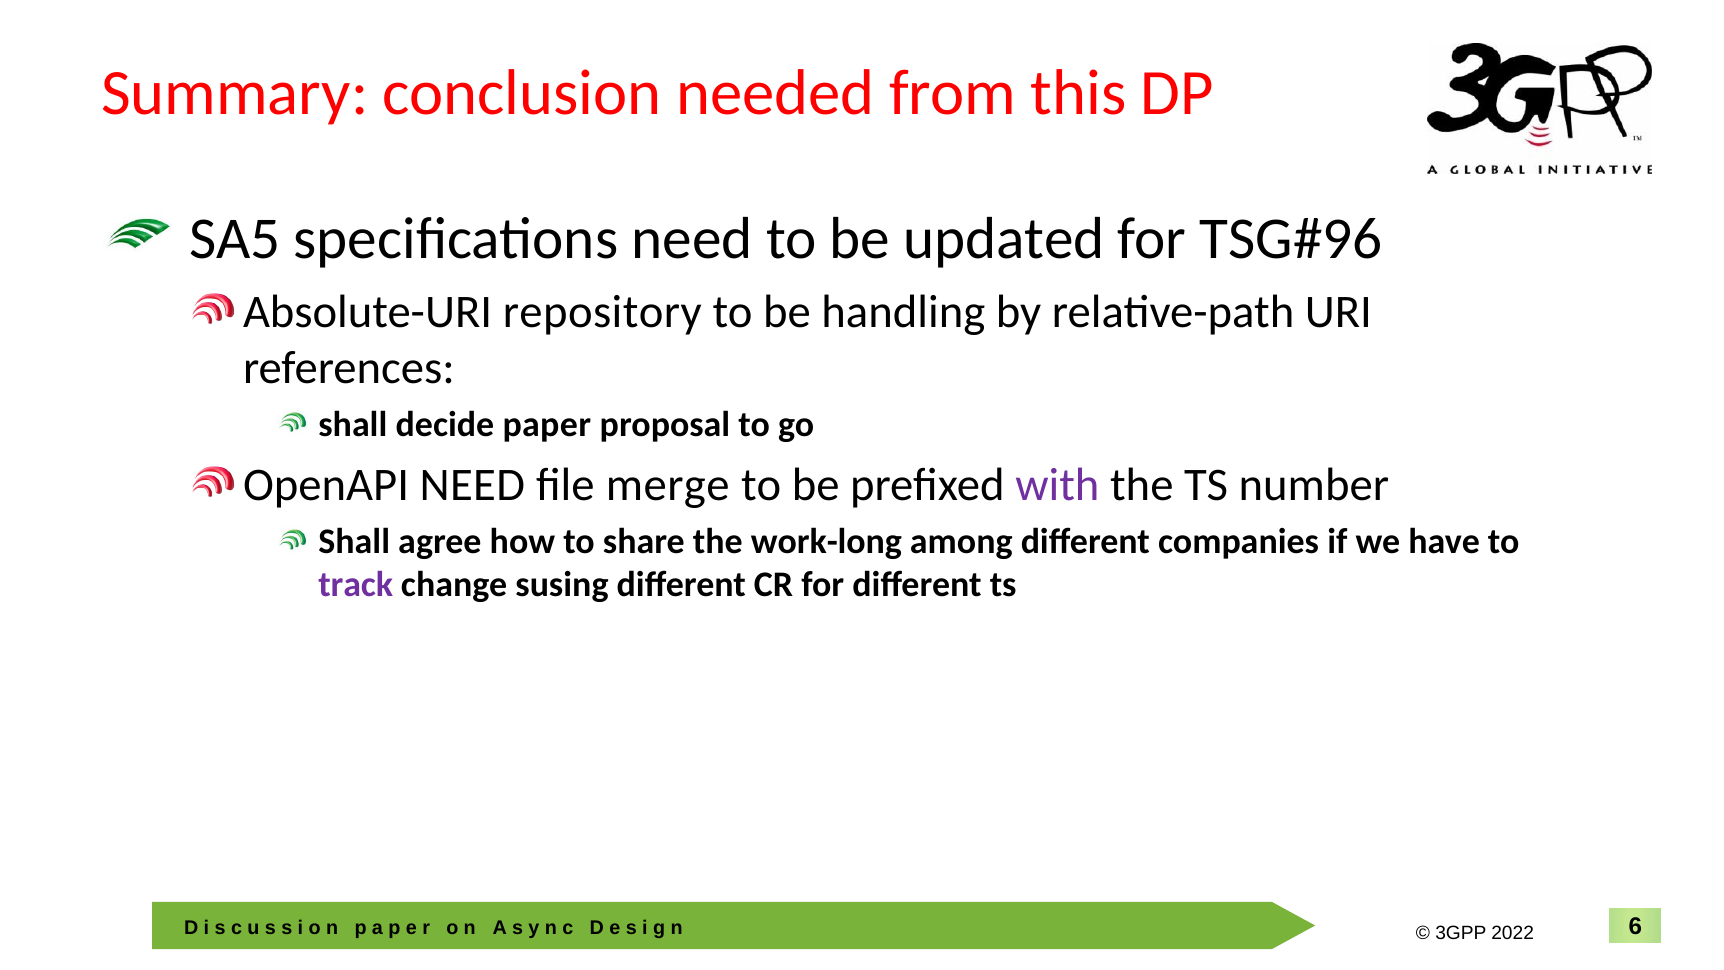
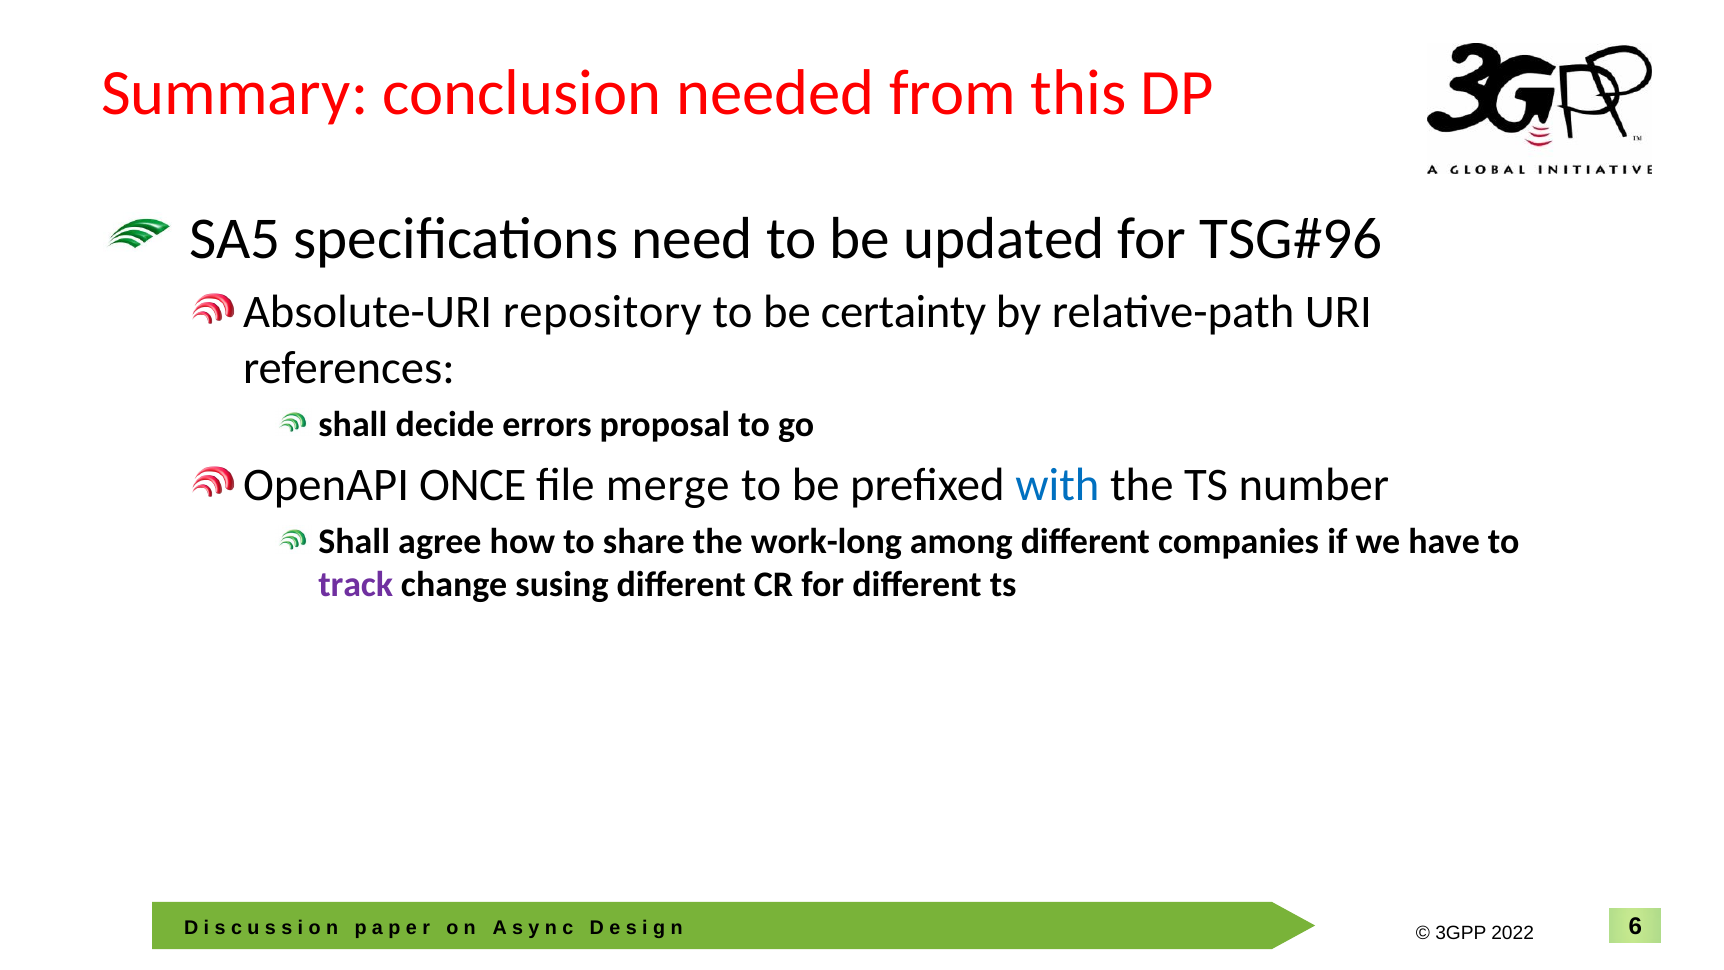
handling: handling -> certainty (904, 312)
paper: paper -> errors (547, 425)
OpenAPI NEED: NEED -> ONCE (473, 485)
with colour: purple -> blue (1057, 485)
